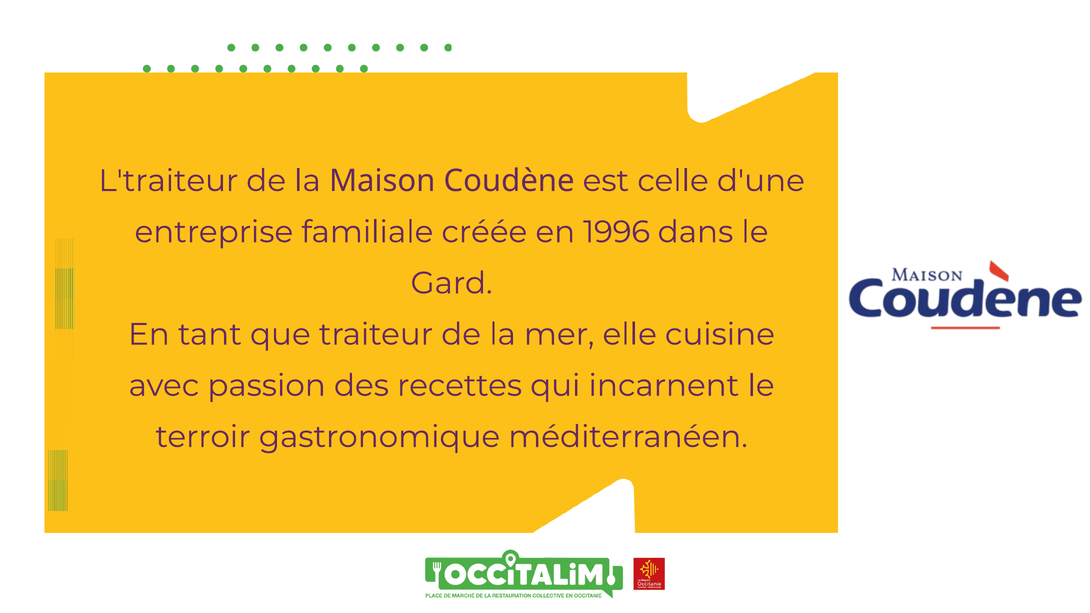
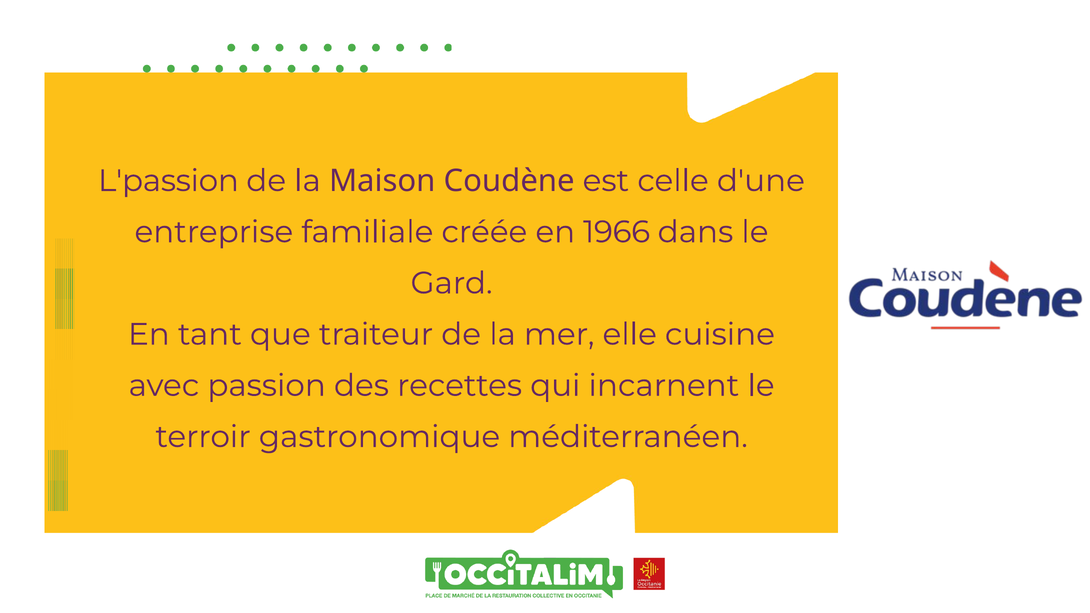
L'traiteur: L'traiteur -> L'passion (168, 181)
1996: 1996 -> 1966 (617, 232)
